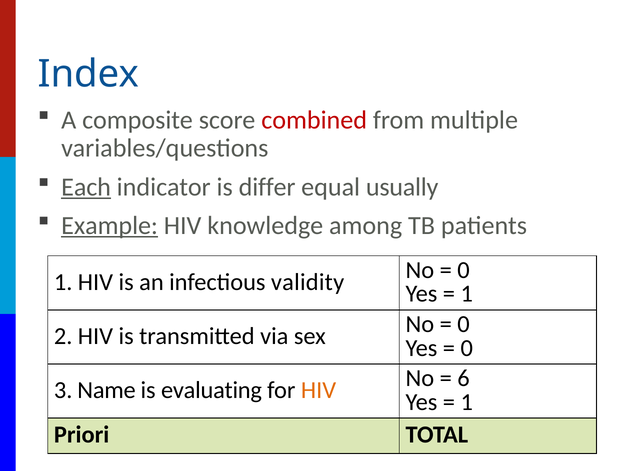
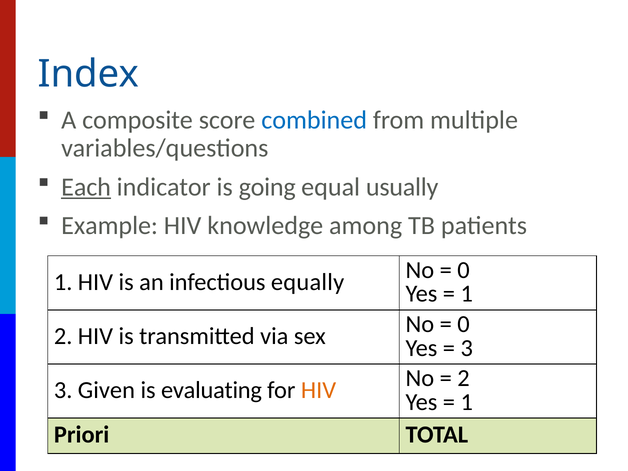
combined colour: red -> blue (314, 120)
differ: differ -> going (267, 187)
Example underline: present -> none (110, 226)
validity: validity -> equally (308, 282)
0: 0 -> 3 (467, 348)
Name: Name -> Given (106, 390)
6: 6 -> 2 (463, 378)
